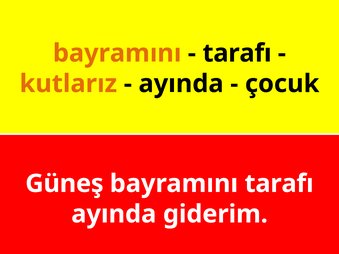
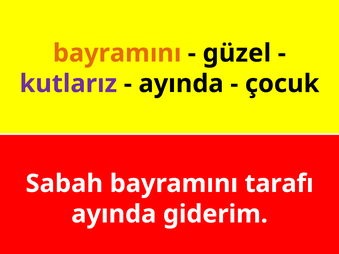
tarafı: tarafı -> güzel (237, 53)
kutlarız colour: orange -> purple (68, 84)
Güneş: Güneş -> Sabah (64, 184)
